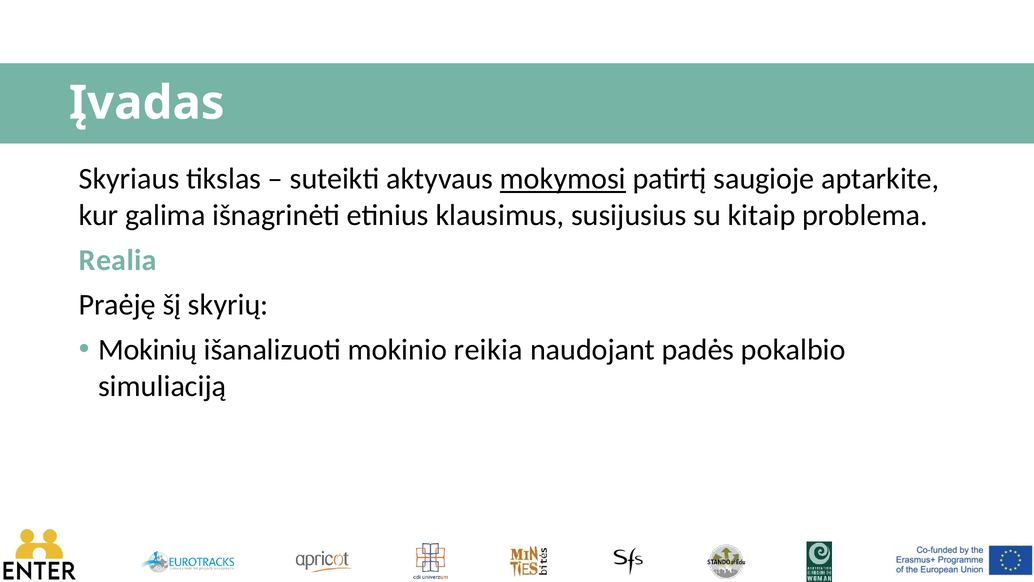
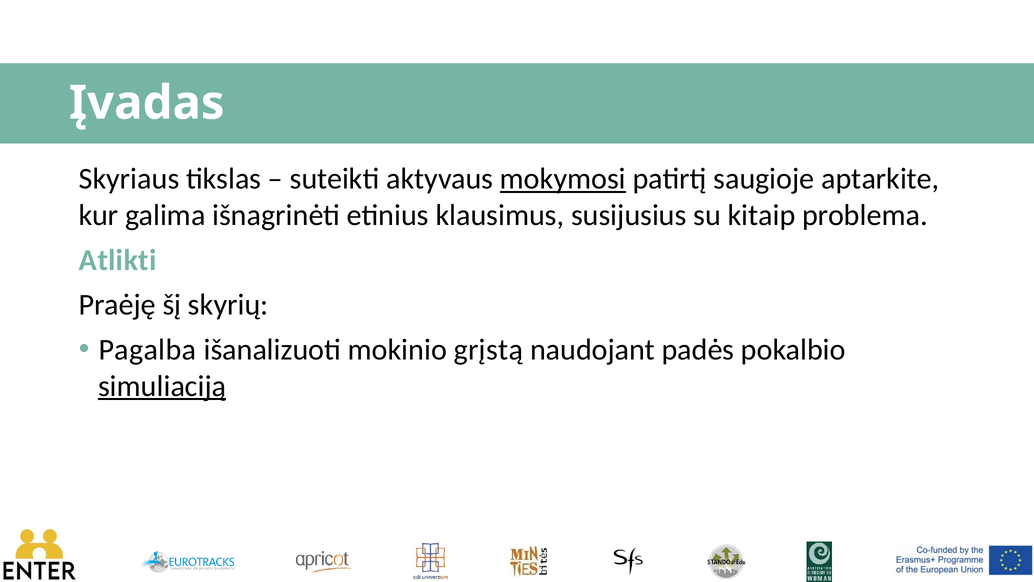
Realia: Realia -> Atlikti (118, 260)
Mokinių: Mokinių -> Pagalba (147, 350)
reikia: reikia -> grįstą (488, 350)
simuliaciją underline: none -> present (162, 386)
